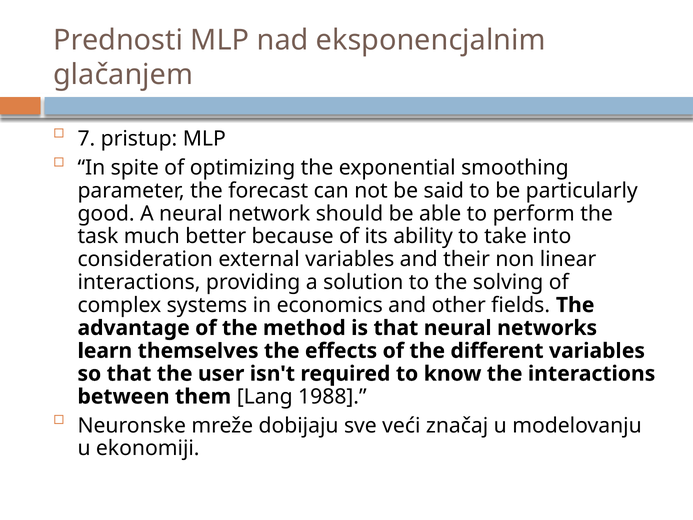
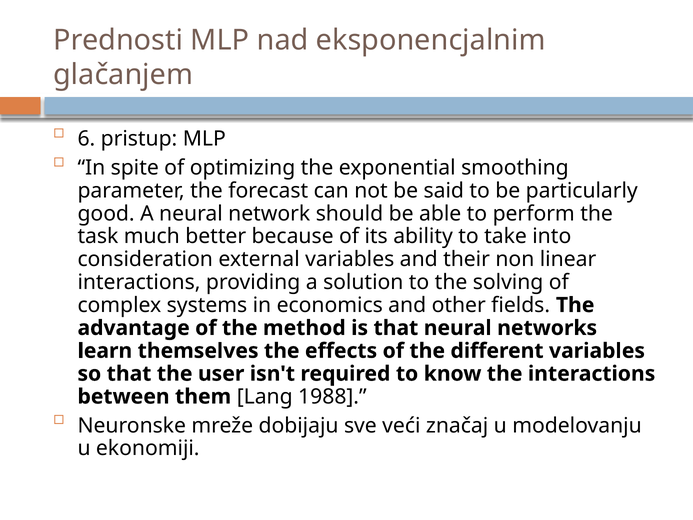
7: 7 -> 6 (86, 139)
